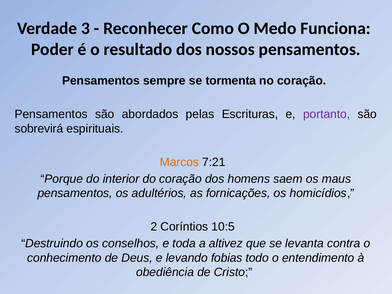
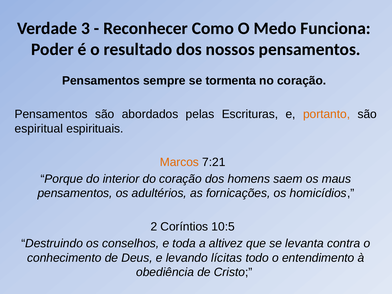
portanto colour: purple -> orange (327, 114)
sobrevirá: sobrevirá -> espiritual (39, 129)
fobias: fobias -> lícitas (227, 258)
